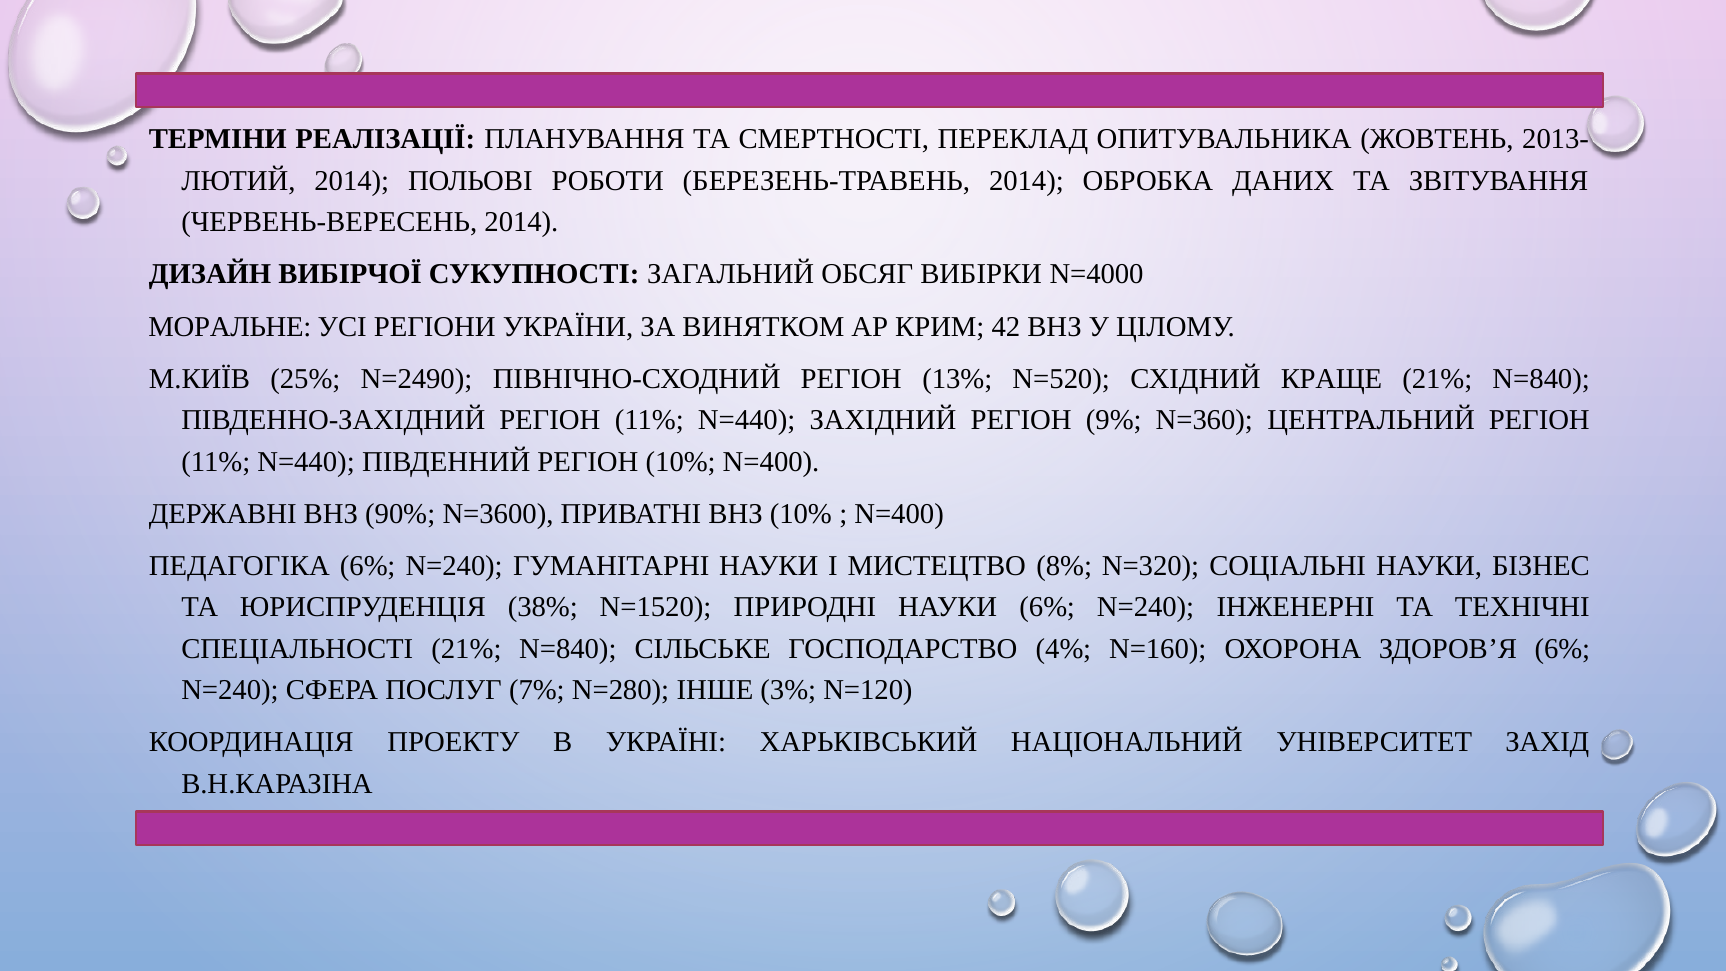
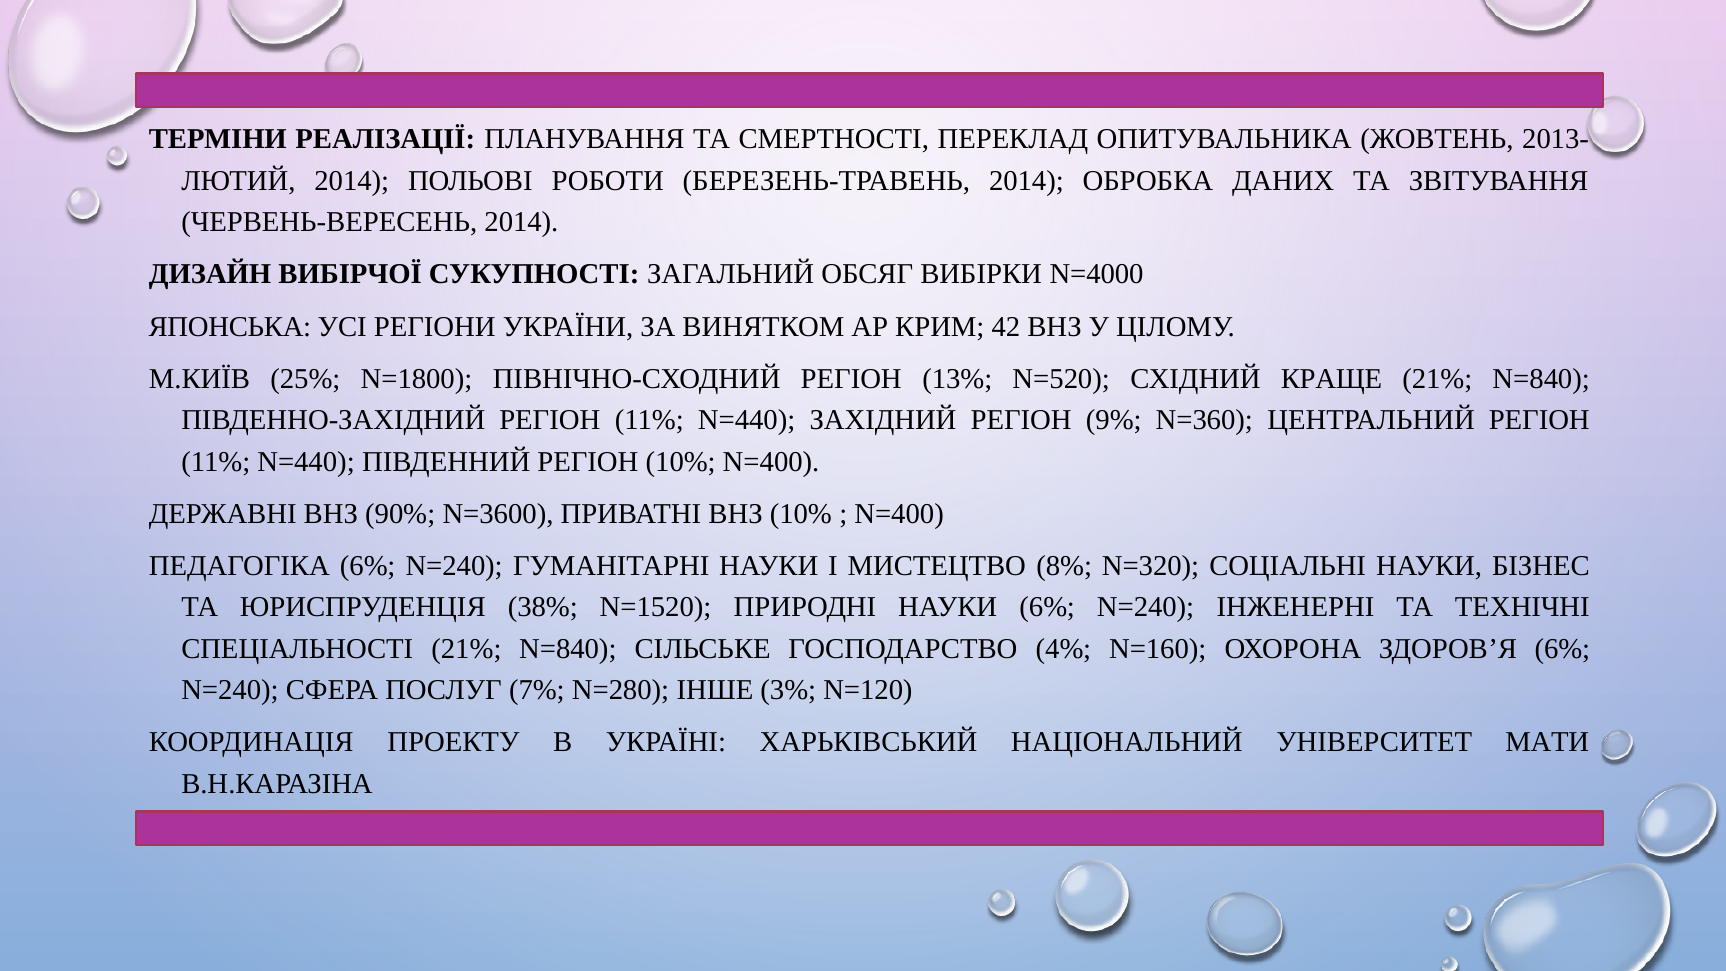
МОРАЛЬНЕ: МОРАЛЬНЕ -> ЯПОНСЬКА (230, 327)
N=2490: N=2490 -> N=1800 (416, 379)
ЗАХІД: ЗАХІД -> МАТИ (1547, 742)
